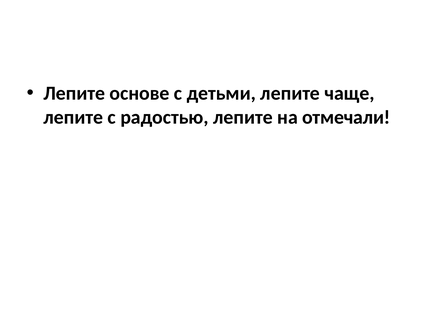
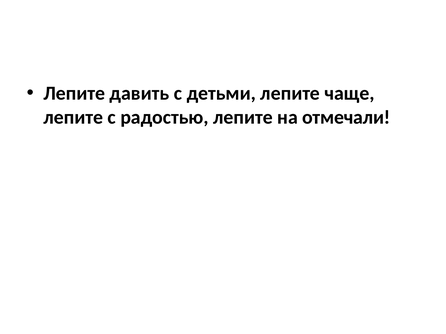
основе: основе -> давить (139, 94)
